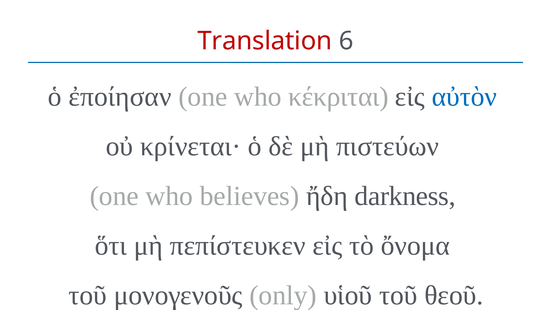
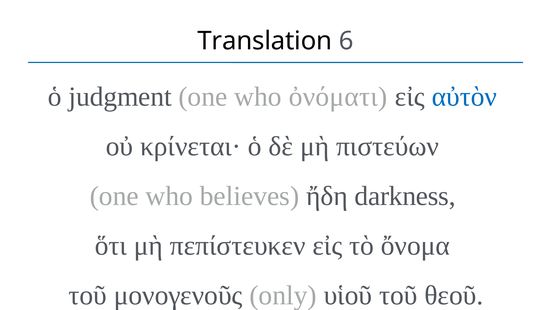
Translation colour: red -> black (265, 41)
ἐποίησαν: ἐποίησαν -> judgment (120, 97)
κέκριται: κέκριται -> ὀνόματι (338, 97)
